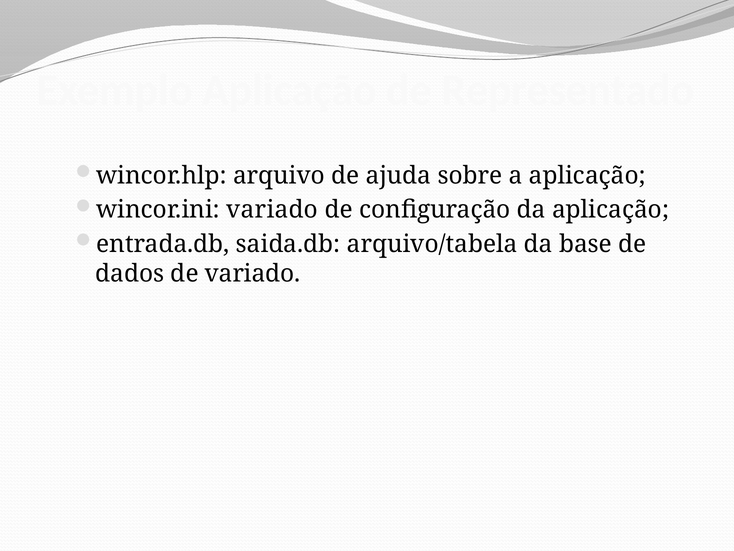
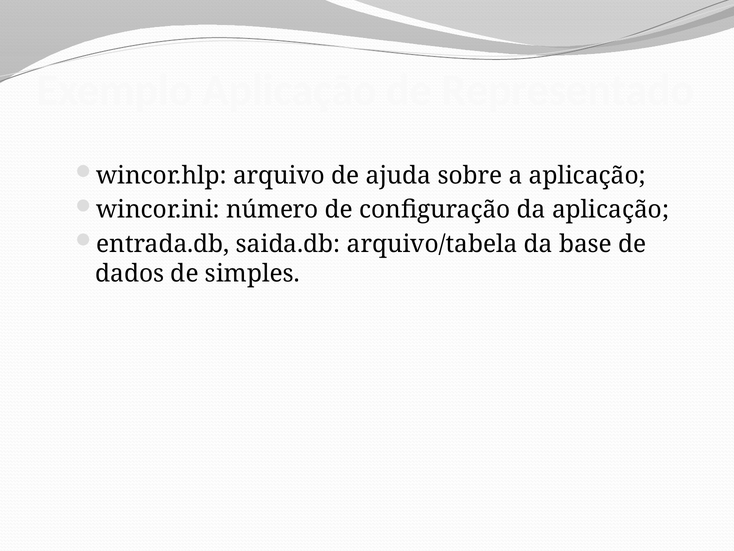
wincor.ini variado: variado -> número (272, 210)
de variado: variado -> simples (252, 273)
